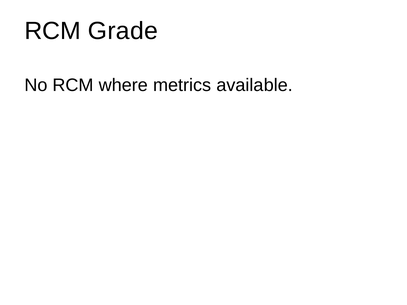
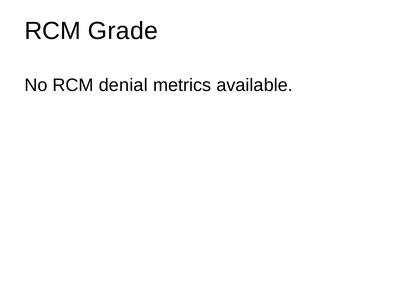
where: where -> denial (123, 85)
